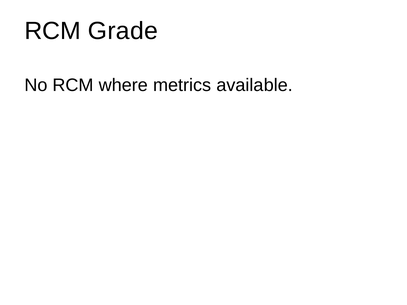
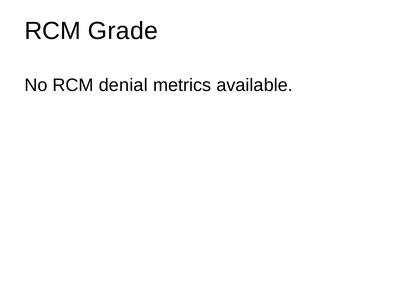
where: where -> denial (123, 85)
